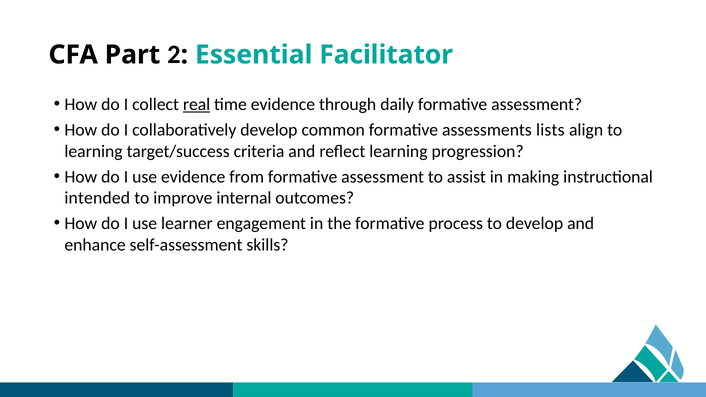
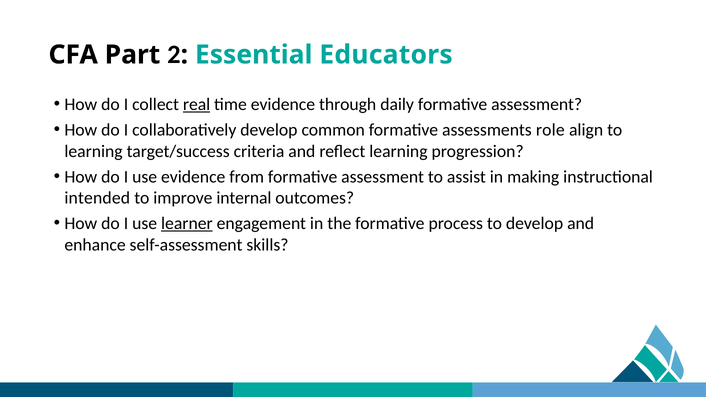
Facilitator: Facilitator -> Educators (386, 55)
lists: lists -> role (550, 130)
learner underline: none -> present (187, 224)
